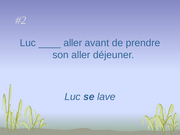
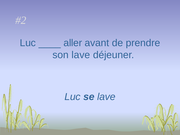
son aller: aller -> lave (81, 55)
